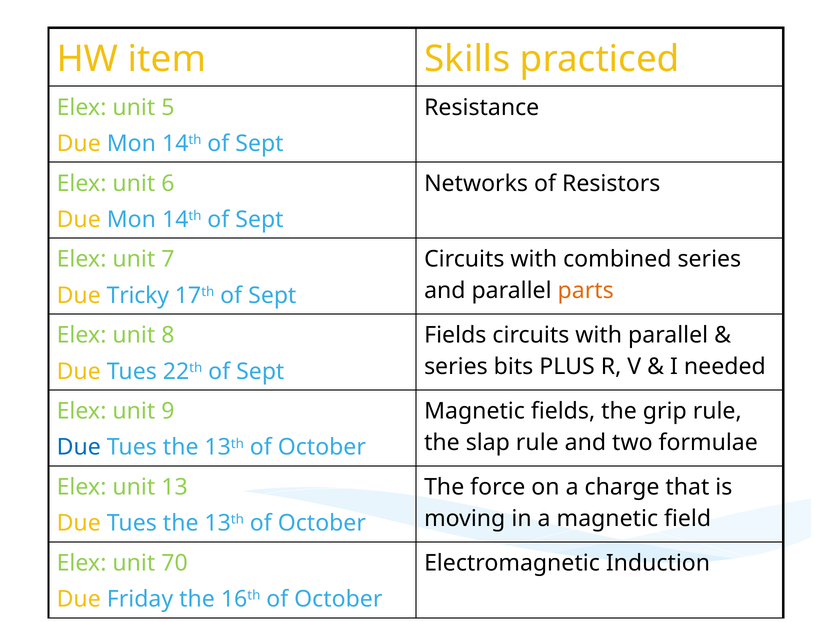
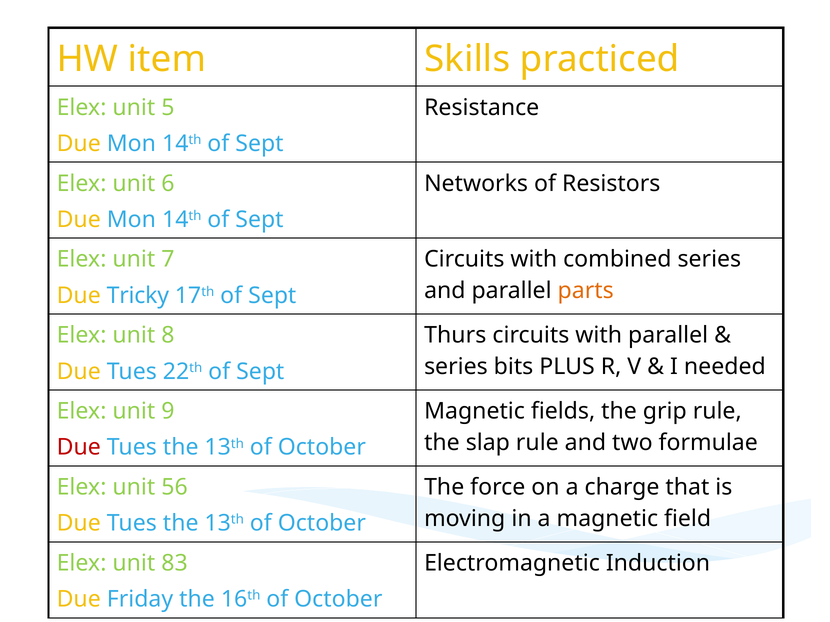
Fields: Fields -> Thurs (455, 336)
Due colour: blue -> red (79, 448)
13: 13 -> 56 (175, 488)
70: 70 -> 83 (175, 564)
